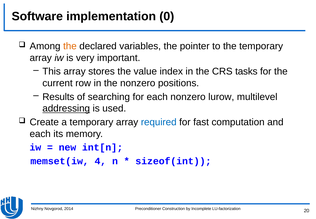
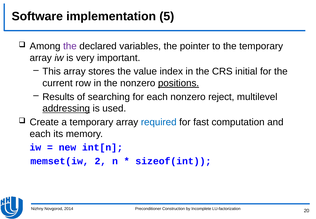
0: 0 -> 5 (167, 16)
the colour: orange -> purple (70, 46)
tasks: tasks -> initial (246, 71)
positions underline: none -> present (179, 83)
lurow: lurow -> reject (221, 97)
4: 4 -> 2 (100, 161)
